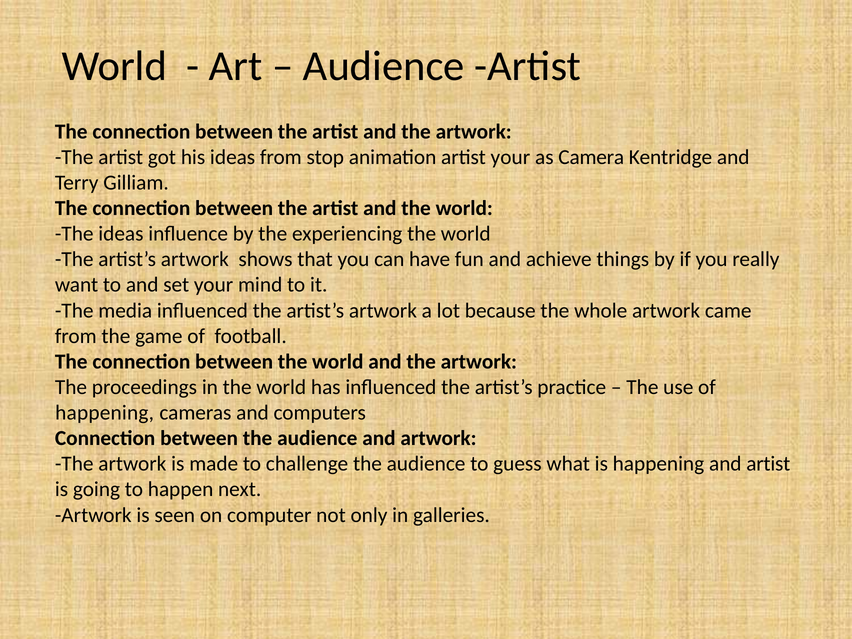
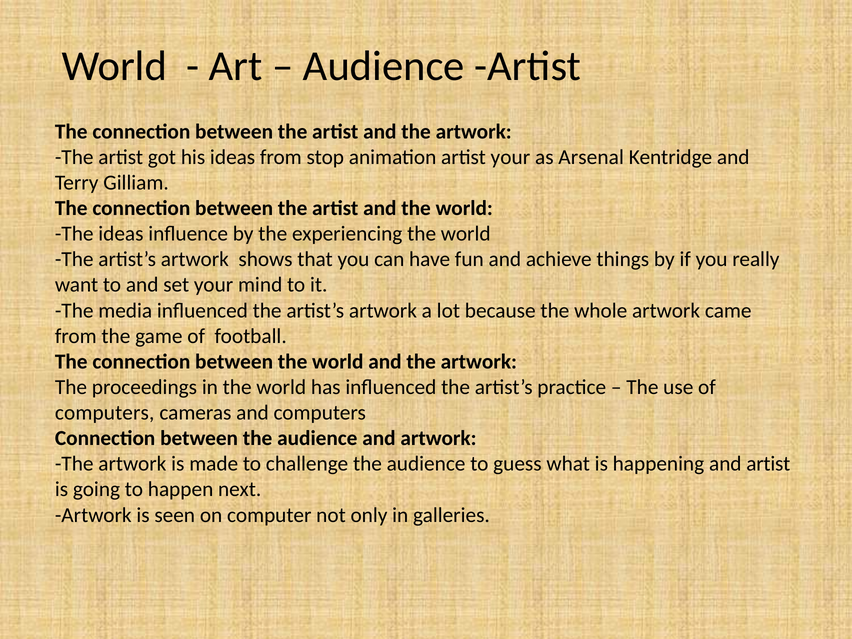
Camera: Camera -> Arsenal (591, 157)
happening: happening -> computers (105, 413)
